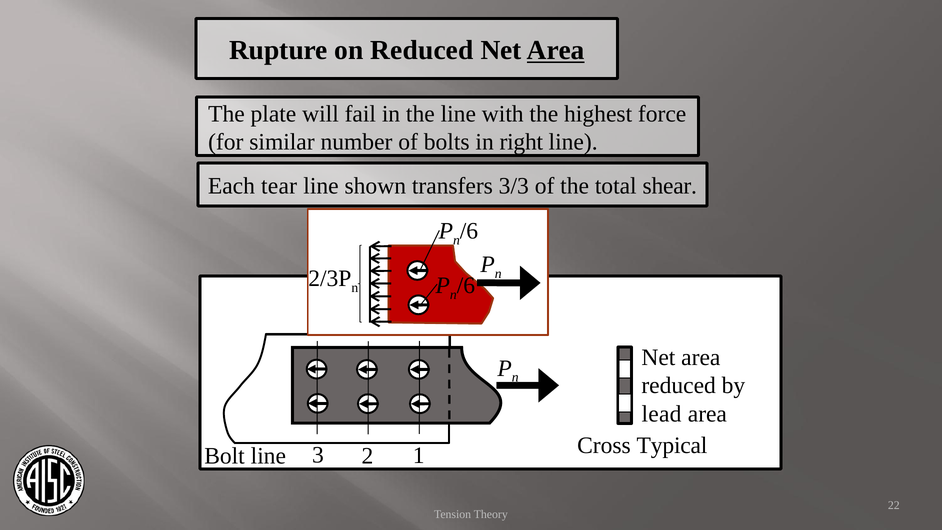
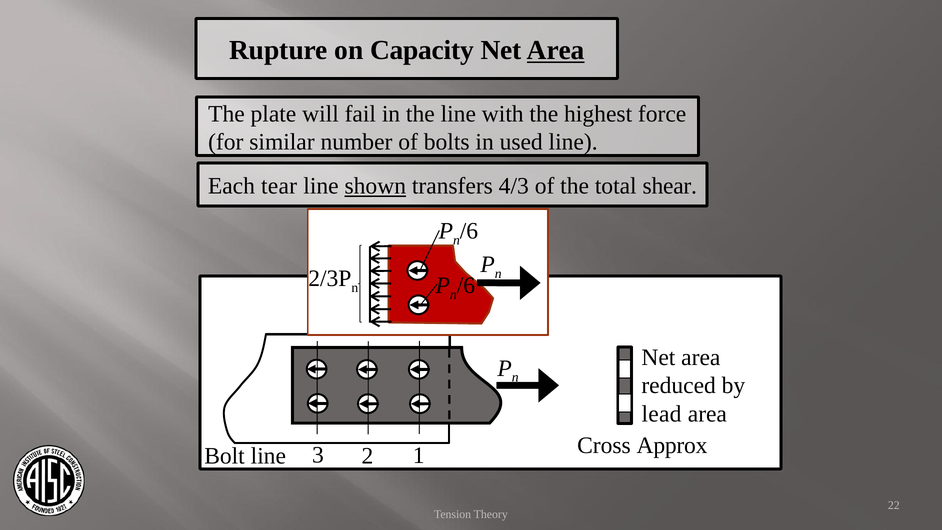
on Reduced: Reduced -> Capacity (422, 50)
right: right -> used (521, 142)
shown underline: none -> present (375, 186)
3/3: 3/3 -> 4/3 (514, 186)
Typical: Typical -> Approx (672, 445)
